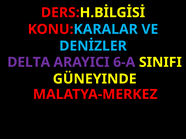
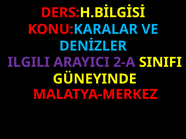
DELTA: DELTA -> ILGILI (29, 62)
6-A: 6-A -> 2-A (124, 62)
